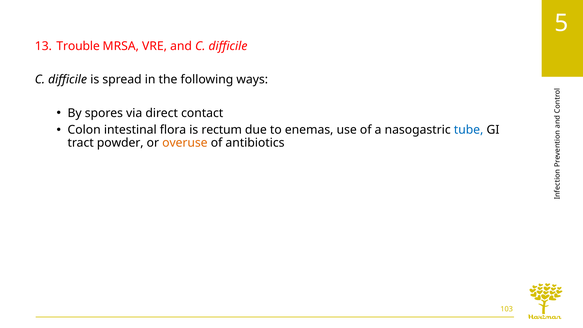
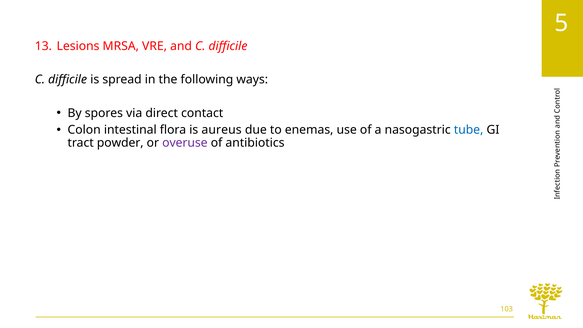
Trouble: Trouble -> Lesions (78, 46)
rectum: rectum -> aureus (222, 130)
overuse colour: orange -> purple (185, 143)
